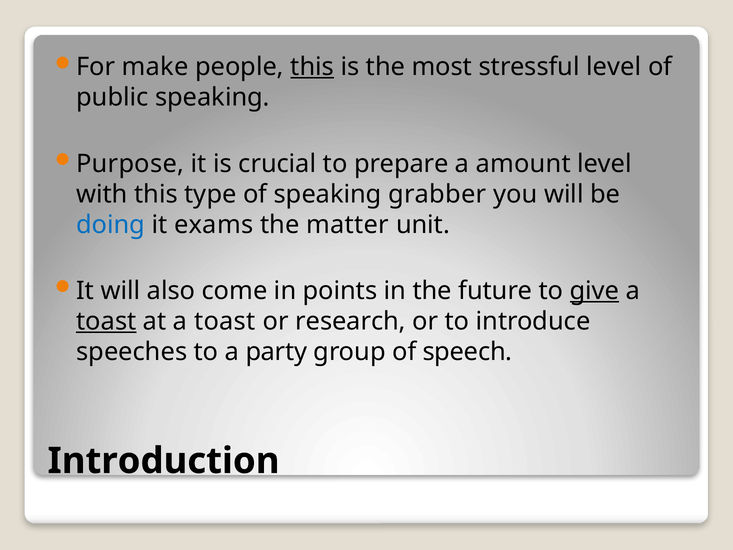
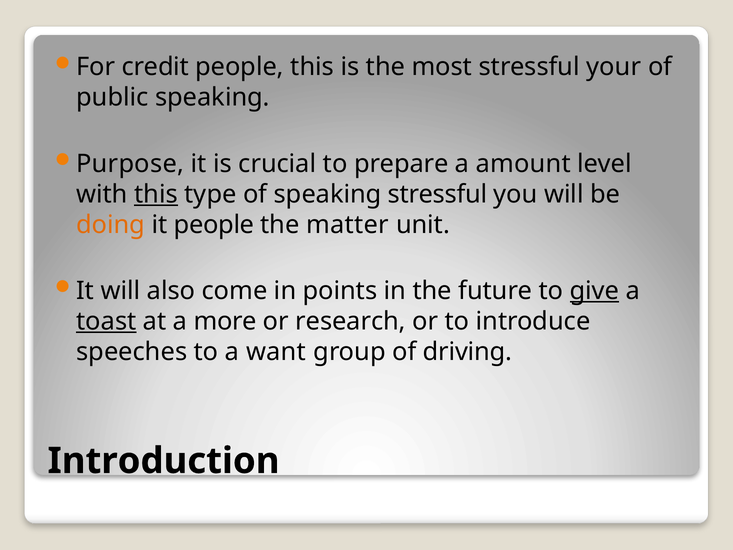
make: make -> credit (155, 67)
this underline: present -> none (312, 67)
stressful level: level -> your (614, 67)
this underline: none -> present (156, 194)
speaking grabber: grabber -> stressful (438, 194)
doing colour: blue -> orange (111, 225)
it exams: exams -> people (214, 225)
at a toast: toast -> more (225, 321)
party: party -> want (276, 352)
speech: speech -> driving (467, 352)
